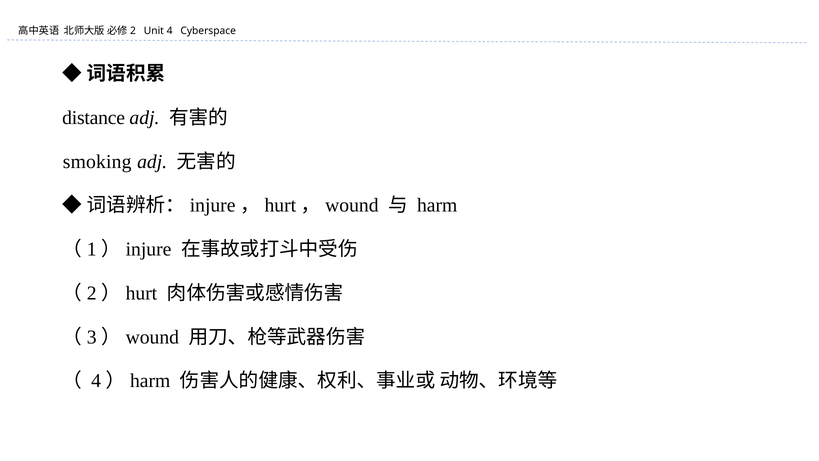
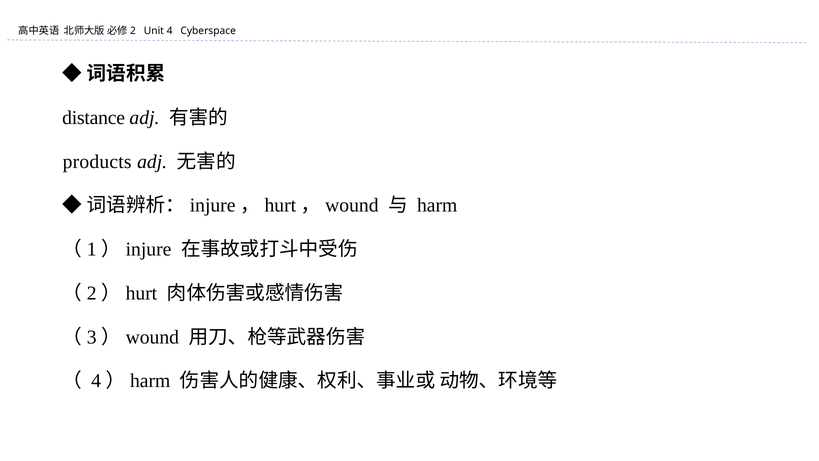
smoking: smoking -> products (97, 162)
